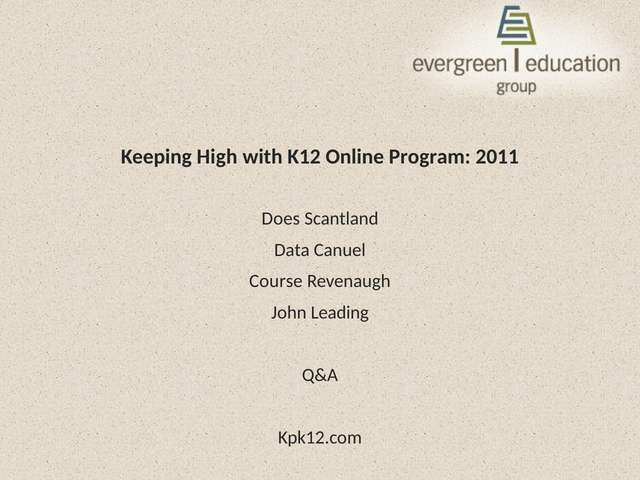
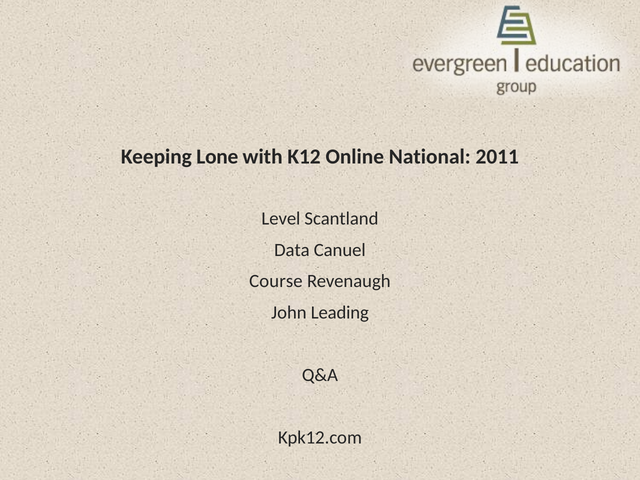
High: High -> Lone (217, 156)
Program: Program -> National (430, 156)
Does: Does -> Level (281, 219)
